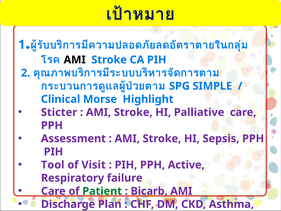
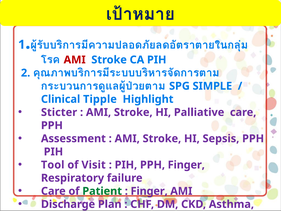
AMI colour: black -> red (75, 60)
Morse: Morse -> Tipple (100, 99)
PPH Active: Active -> Finger (186, 165)
Bicarb: Bicarb -> Finger (149, 191)
